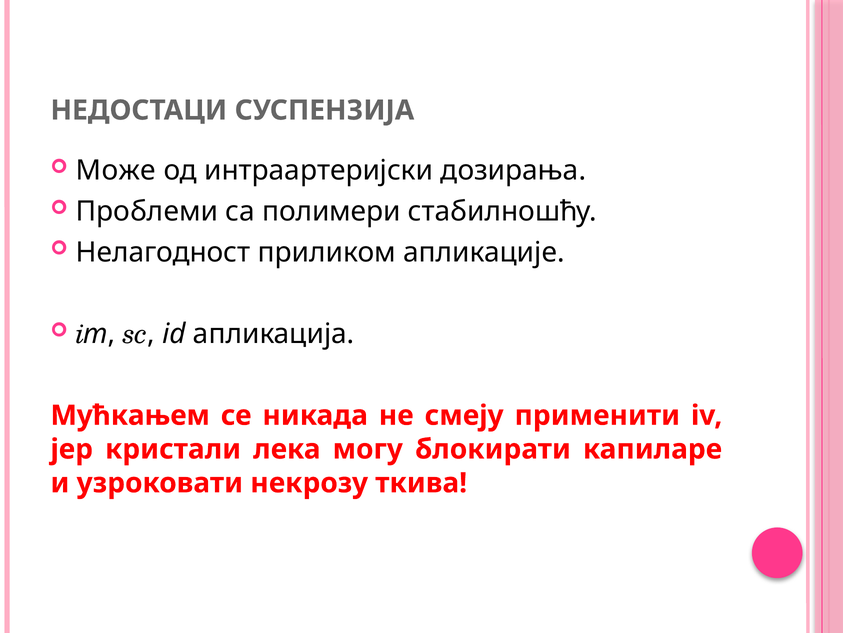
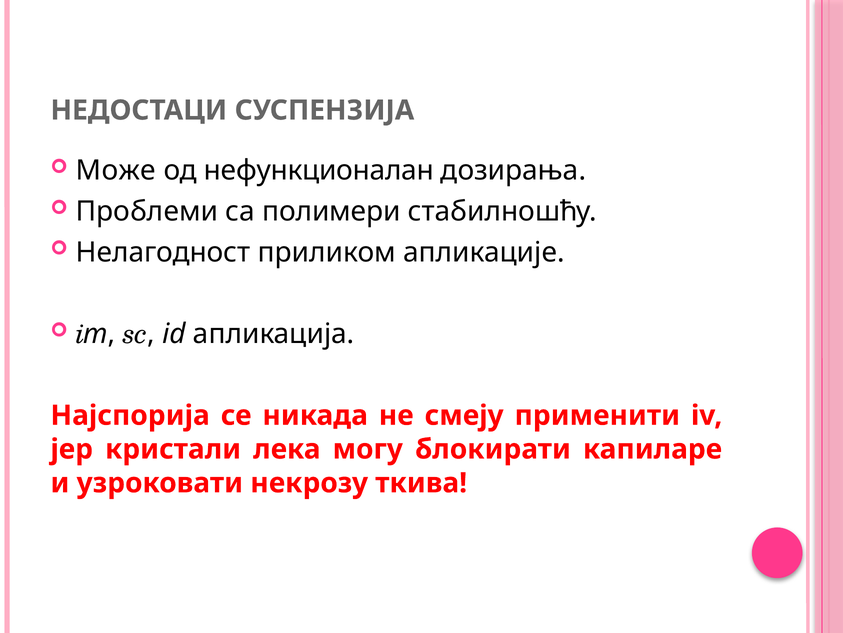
интраартеријски: интраартеријски -> нефункционалан (319, 171)
Мућкањем: Мућкањем -> Најспорија (130, 415)
